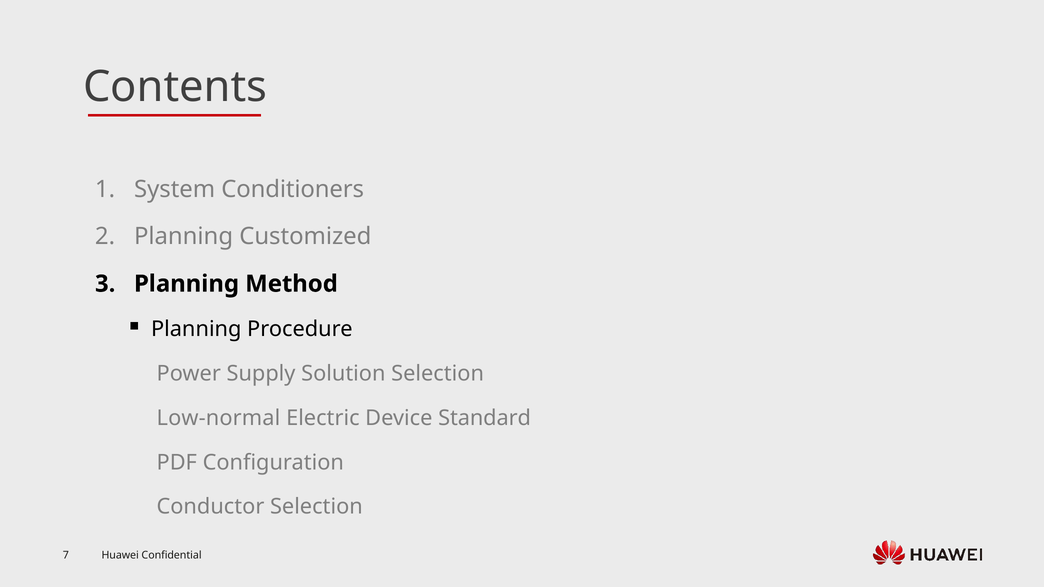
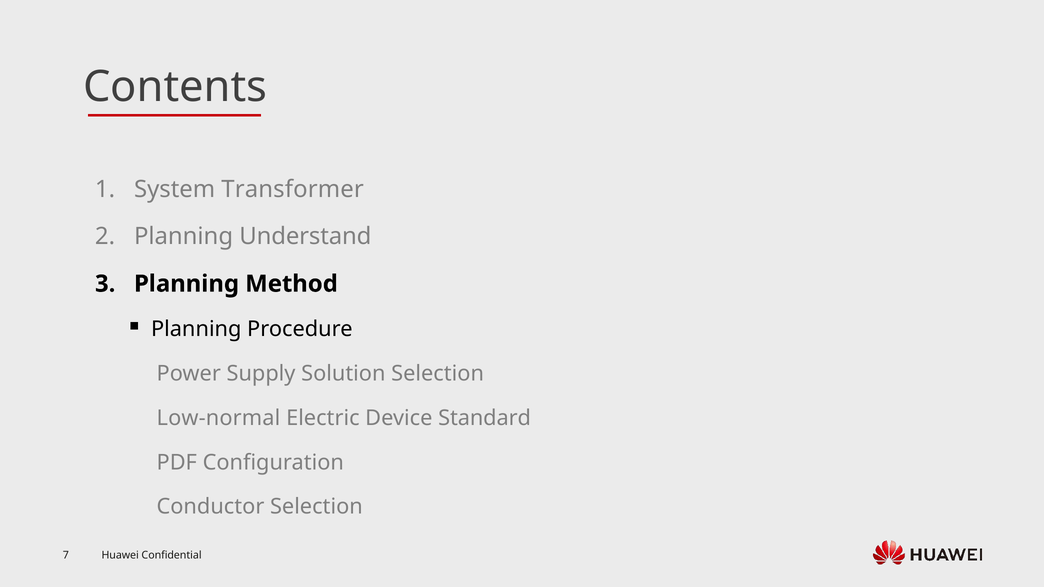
Conditioners: Conditioners -> Transformer (293, 189)
Customized: Customized -> Understand (305, 237)
